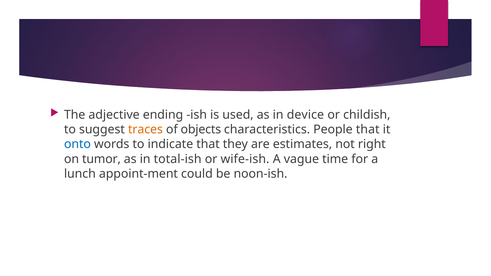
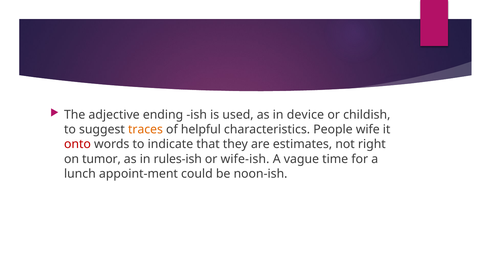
objects: objects -> helpful (201, 130)
People that: that -> wife (368, 130)
onto colour: blue -> red (77, 144)
total-ish: total-ish -> rules-ish (178, 159)
